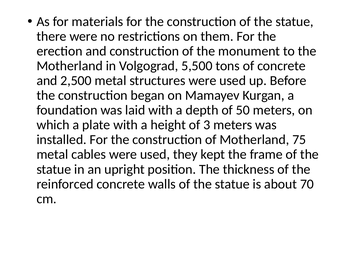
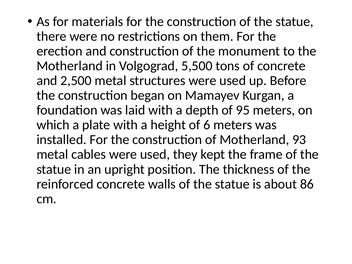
50: 50 -> 95 (243, 110)
3: 3 -> 6 (207, 125)
75: 75 -> 93 (299, 140)
70: 70 -> 86 (307, 184)
